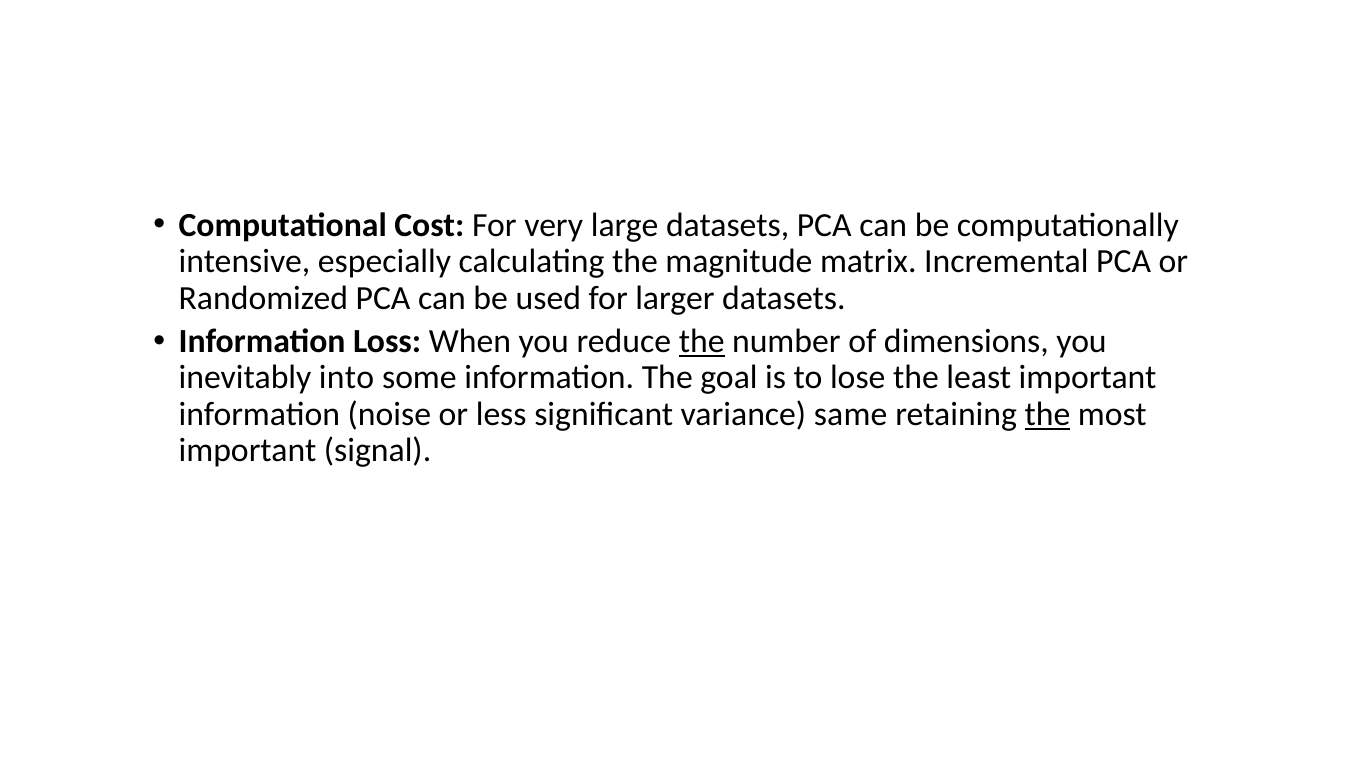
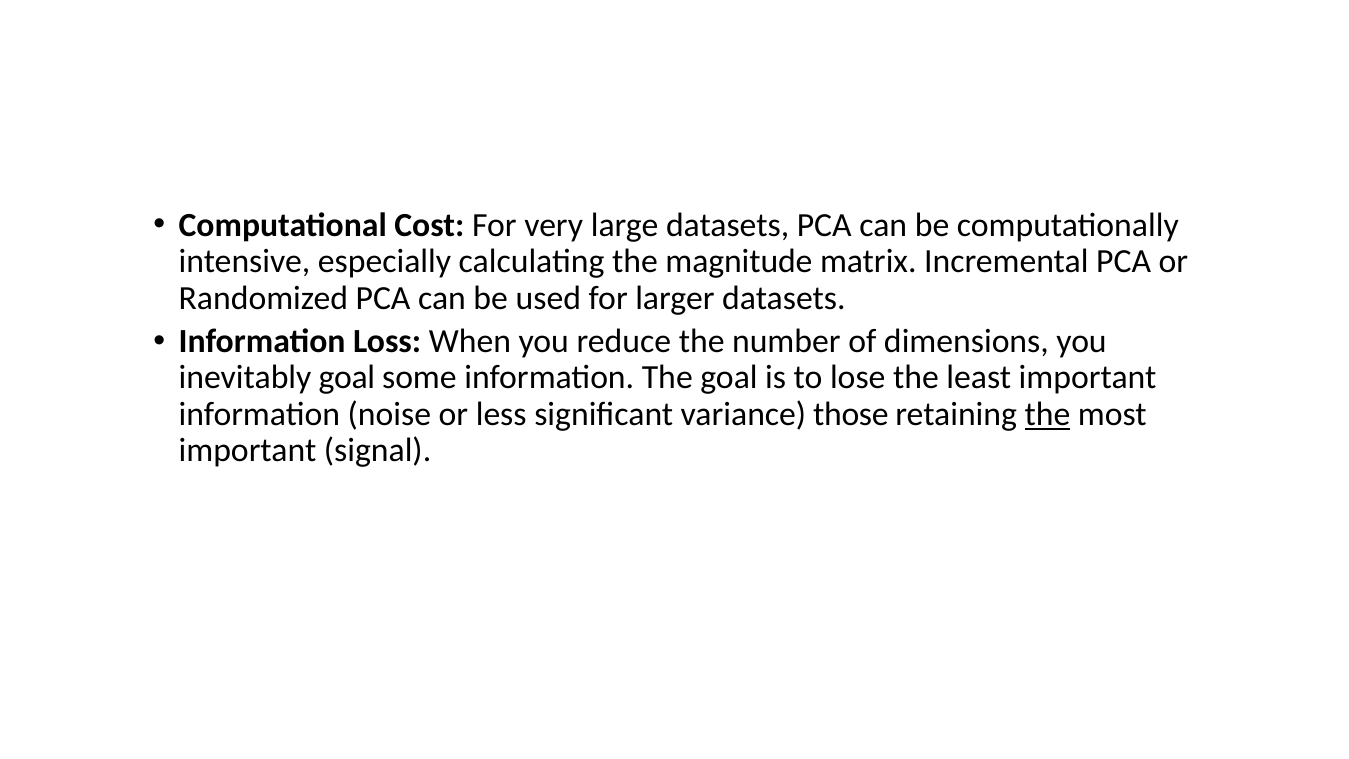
the underline: present -> none (702, 341)
inevitably into: into -> goal (347, 378)
same: same -> those (851, 414)
